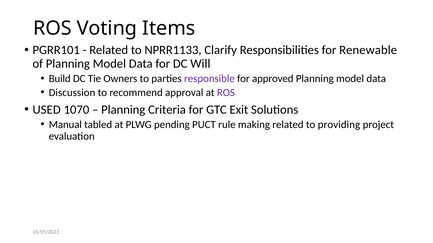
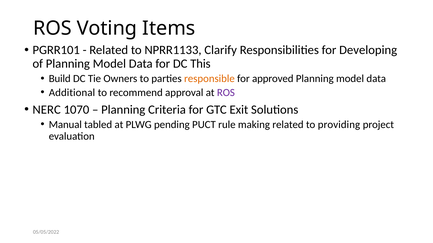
Renewable: Renewable -> Developing (368, 50)
Will: Will -> This (200, 64)
responsible colour: purple -> orange (209, 79)
Discussion: Discussion -> Additional (72, 93)
USED: USED -> NERC (47, 110)
